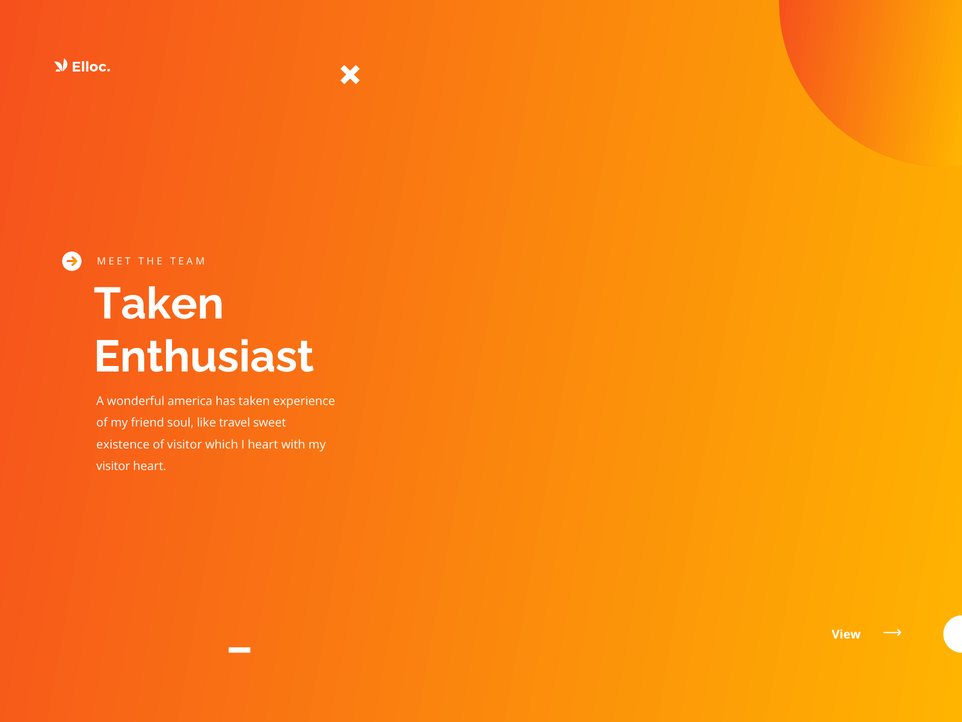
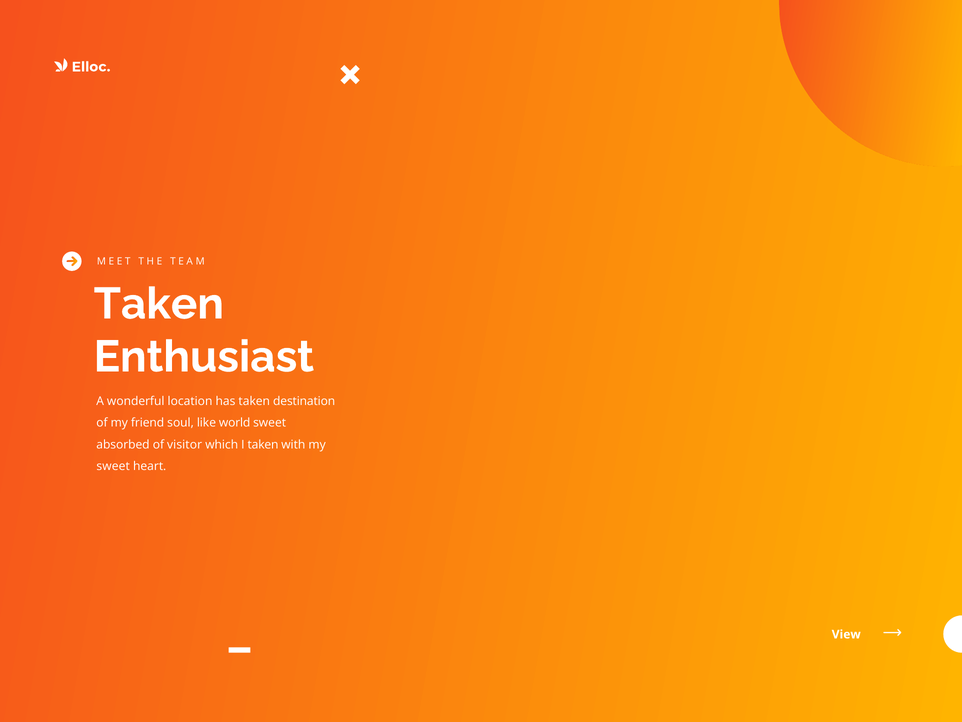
america: america -> location (190, 401)
experience: experience -> destination (304, 401)
travel: travel -> world (235, 423)
existence: existence -> absorbed (123, 444)
I heart: heart -> taken (263, 444)
visitor: visitor -> sweet (113, 466)
